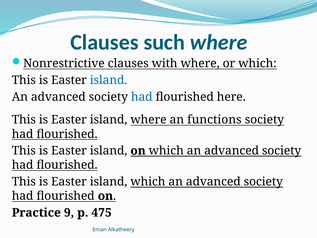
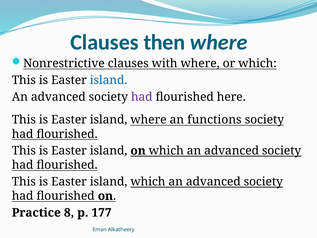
such: such -> then (164, 42)
had colour: blue -> purple (142, 97)
9: 9 -> 8 (69, 212)
475: 475 -> 177 (102, 212)
